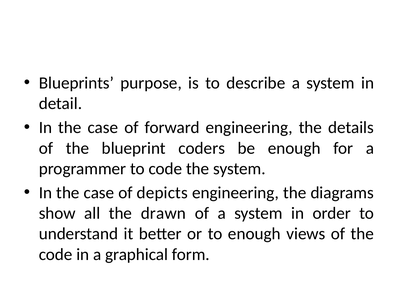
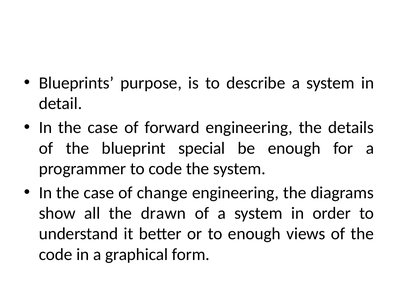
coders: coders -> special (202, 148)
depicts: depicts -> change (162, 193)
